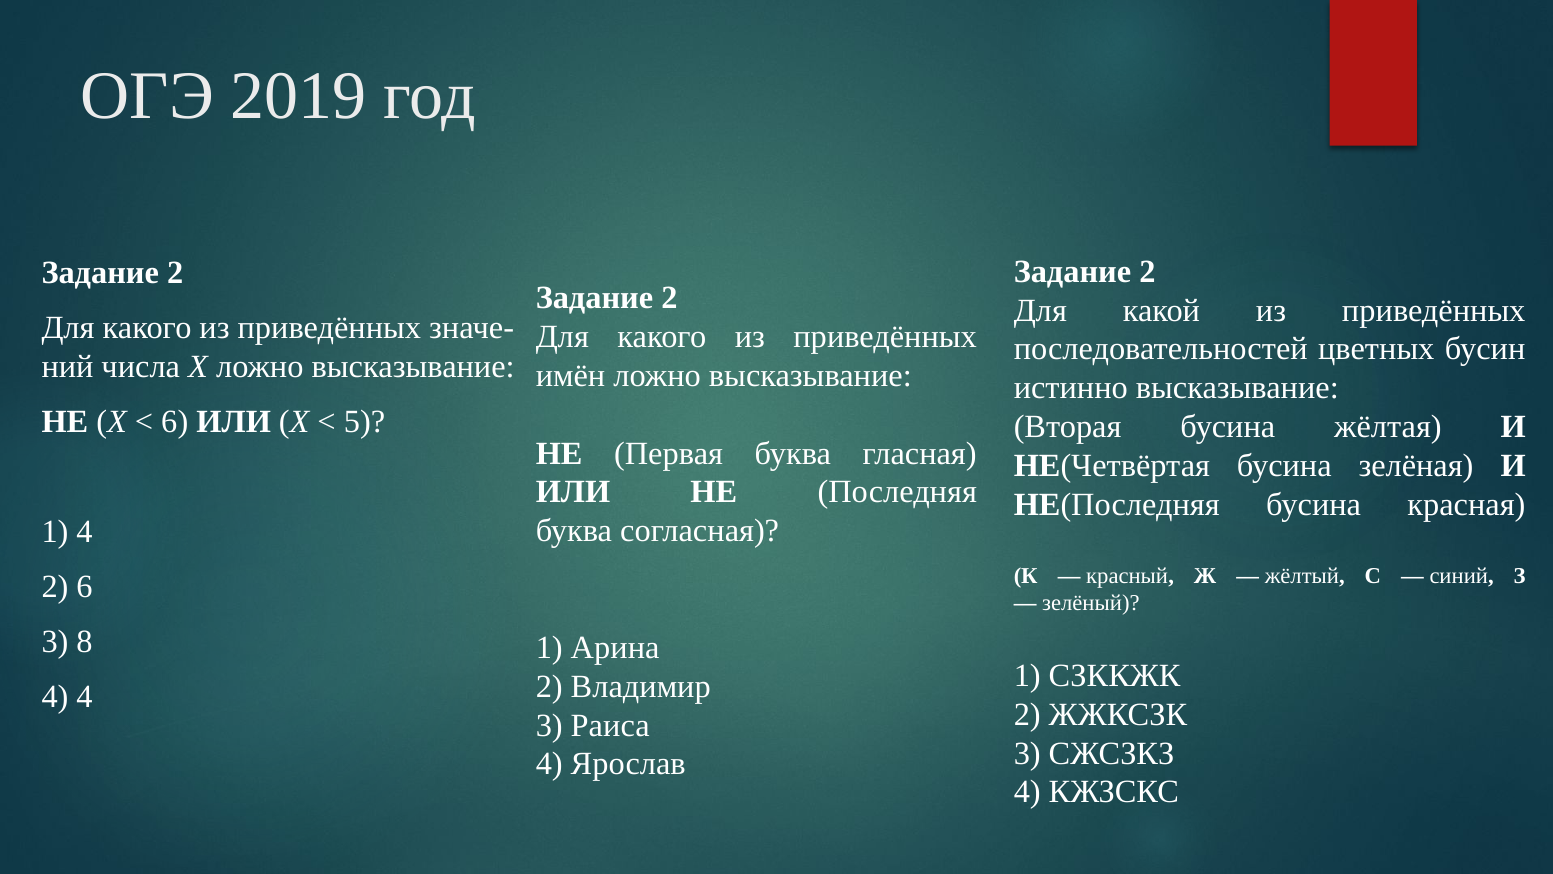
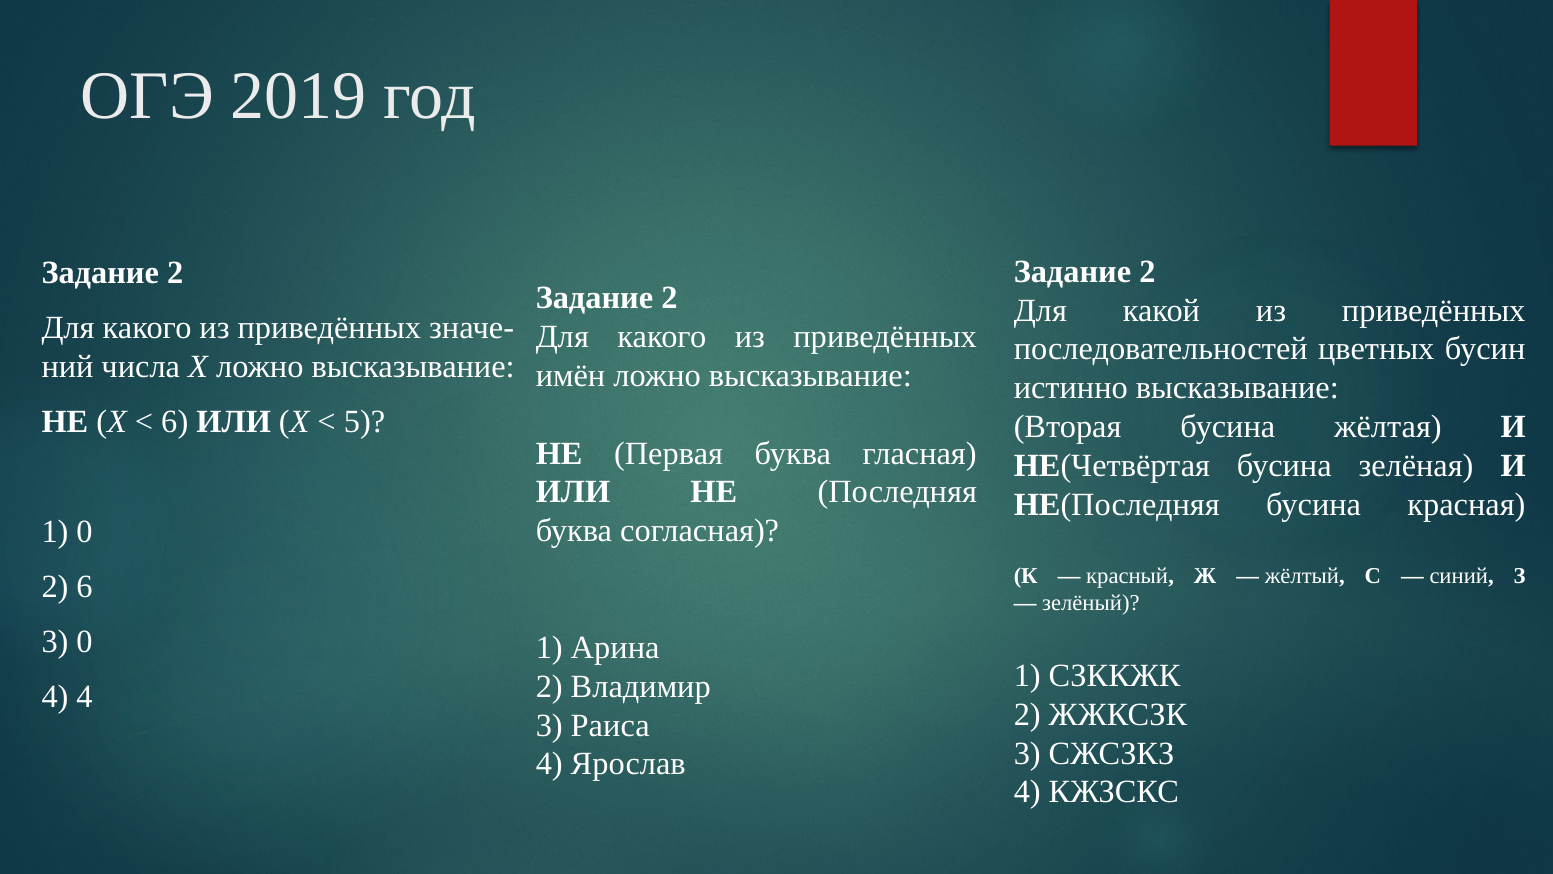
1 4: 4 -> 0 (85, 531)
3 8: 8 -> 0 (85, 641)
